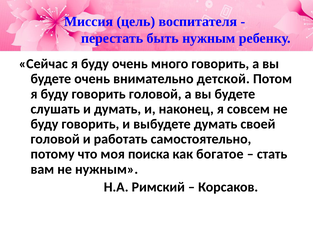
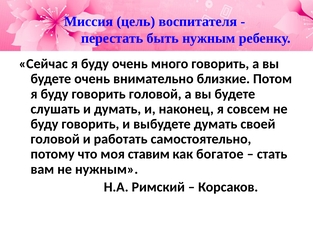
детской: детской -> близкие (223, 79)
поиска: поиска -> ставим (149, 154)
